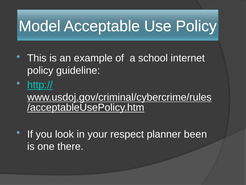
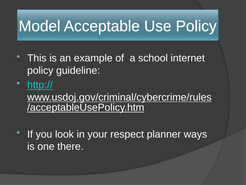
been: been -> ways (195, 134)
